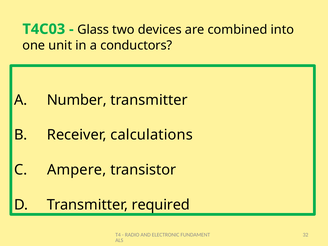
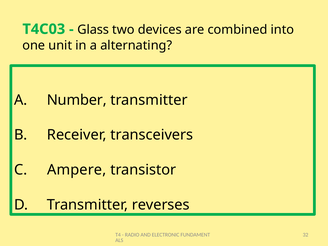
conductors: conductors -> alternating (136, 45)
calculations: calculations -> transceivers (152, 135)
required: required -> reverses (161, 205)
